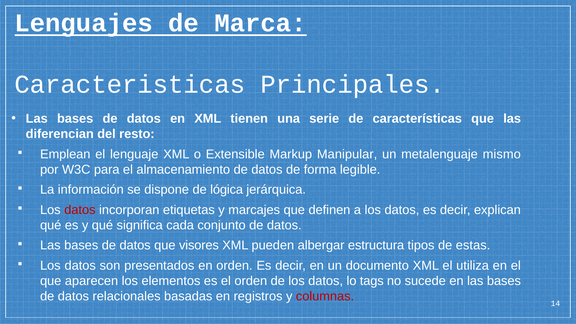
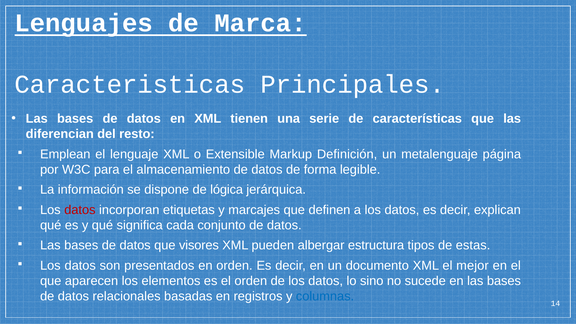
Manipular: Manipular -> Definición (347, 154)
mismo: mismo -> página (502, 154)
utiliza: utiliza -> mejor (472, 265)
tags: tags -> sino (372, 281)
columnas colour: red -> blue (325, 296)
